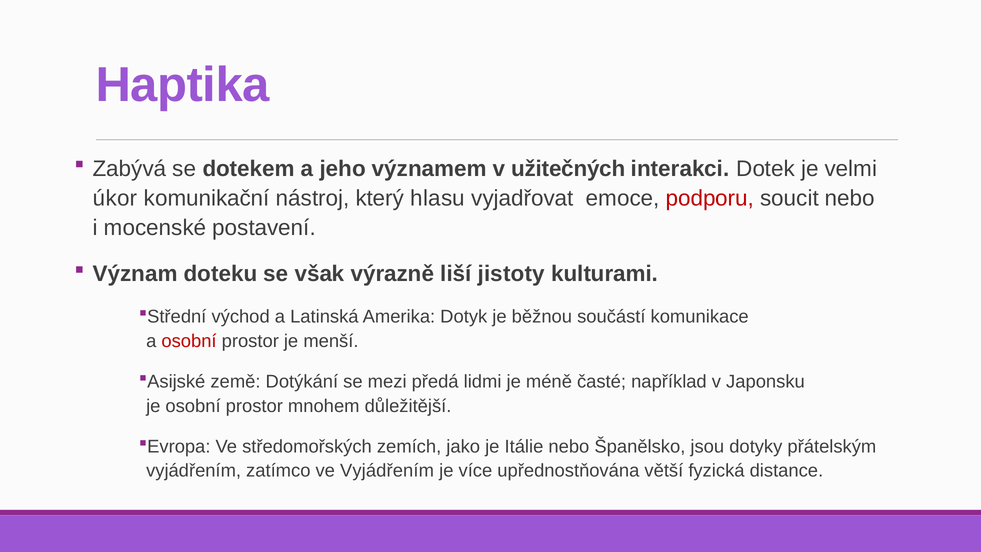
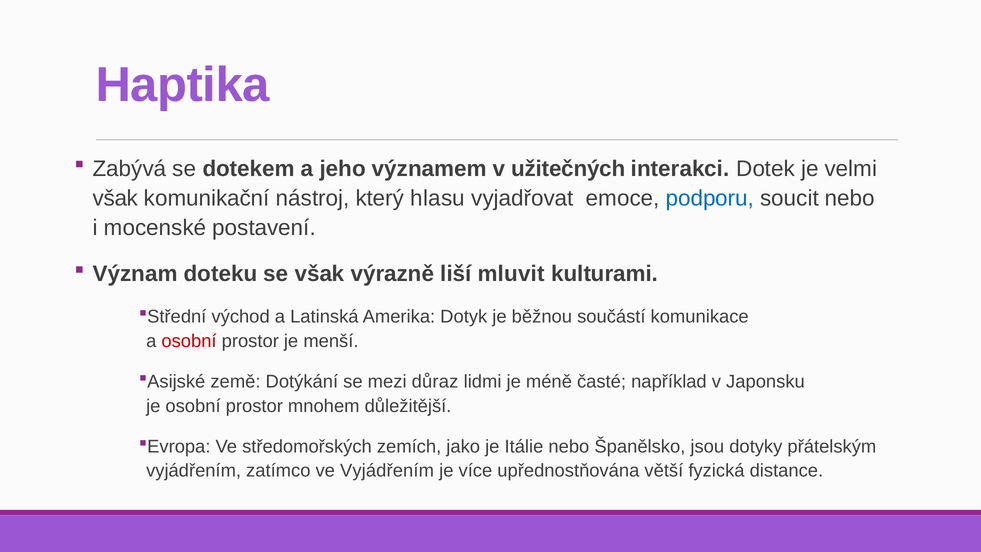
úkor: úkor -> však (115, 198)
podporu colour: red -> blue (710, 198)
jistoty: jistoty -> mluvit (511, 274)
předá: předá -> důraz (435, 382)
